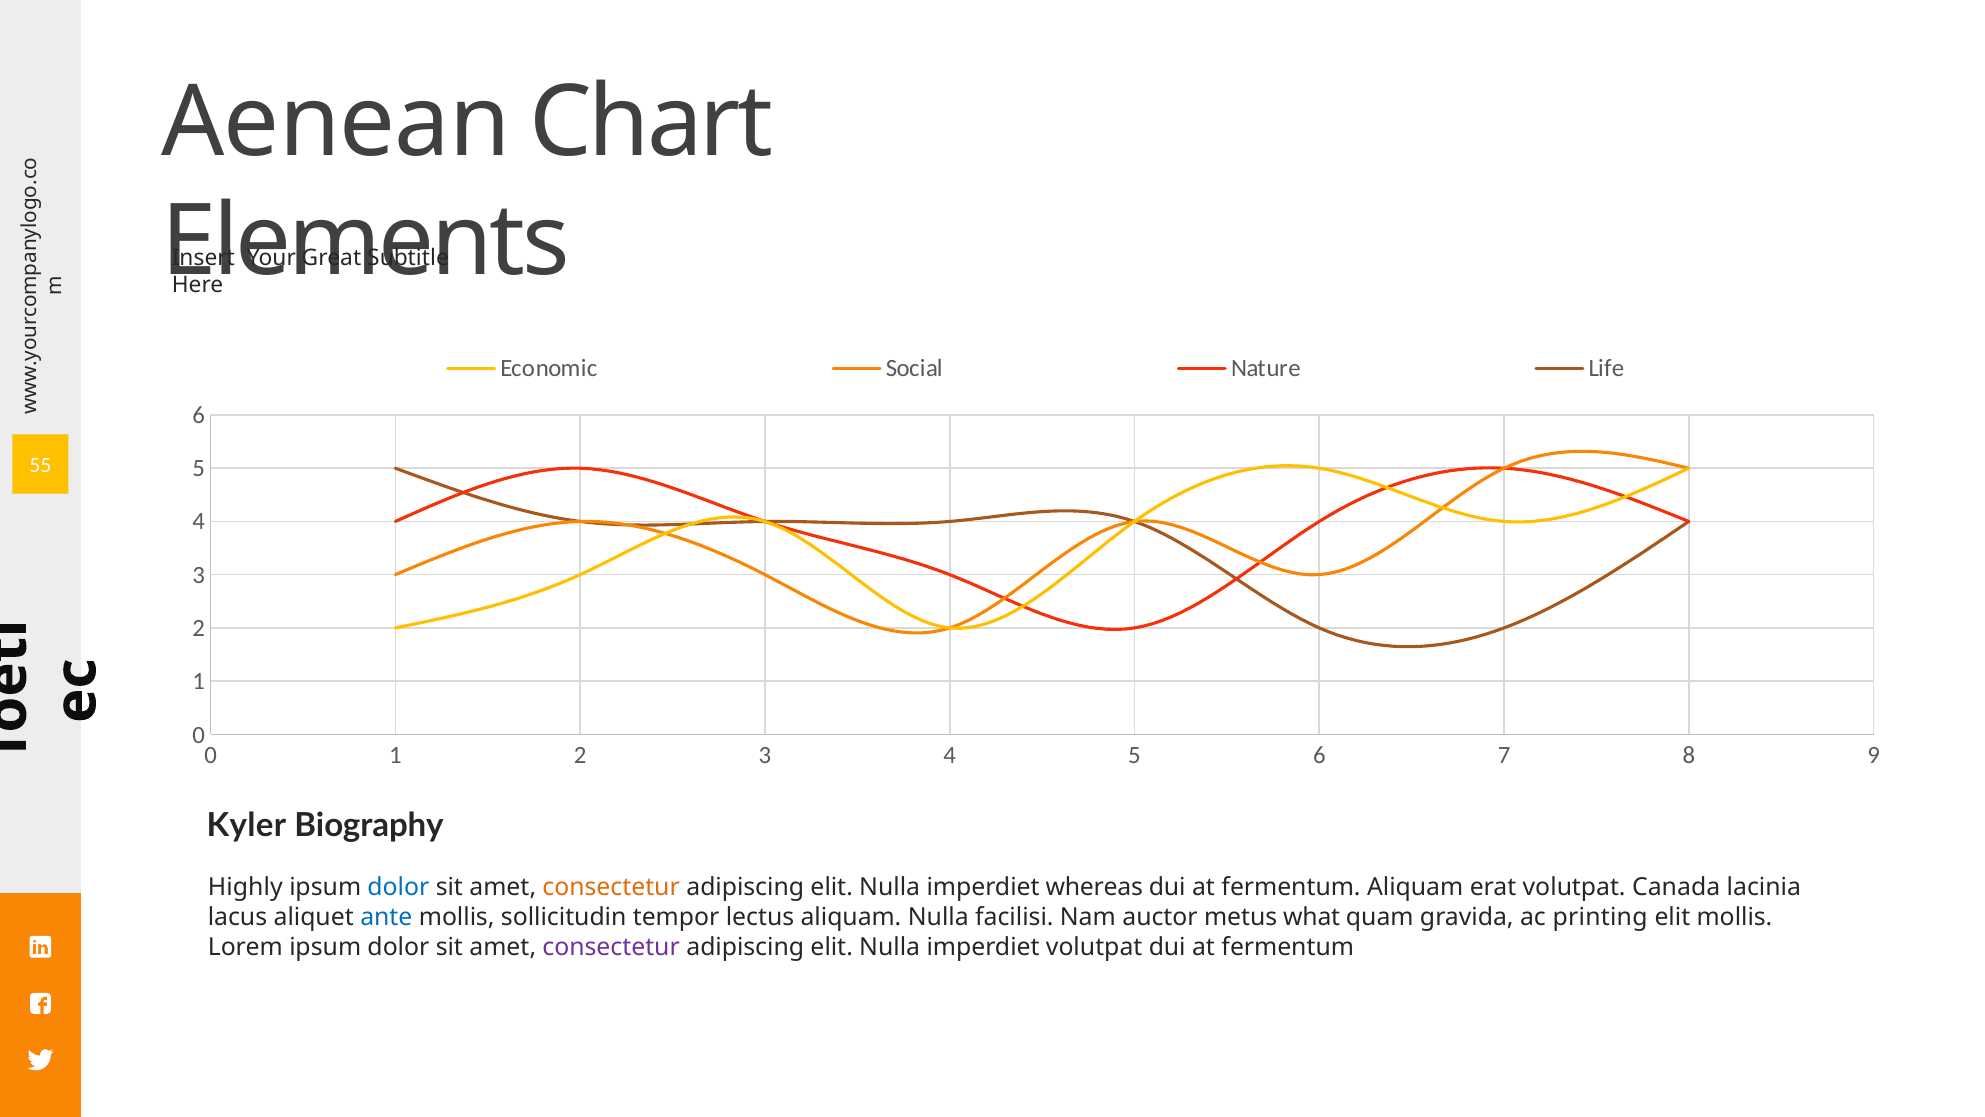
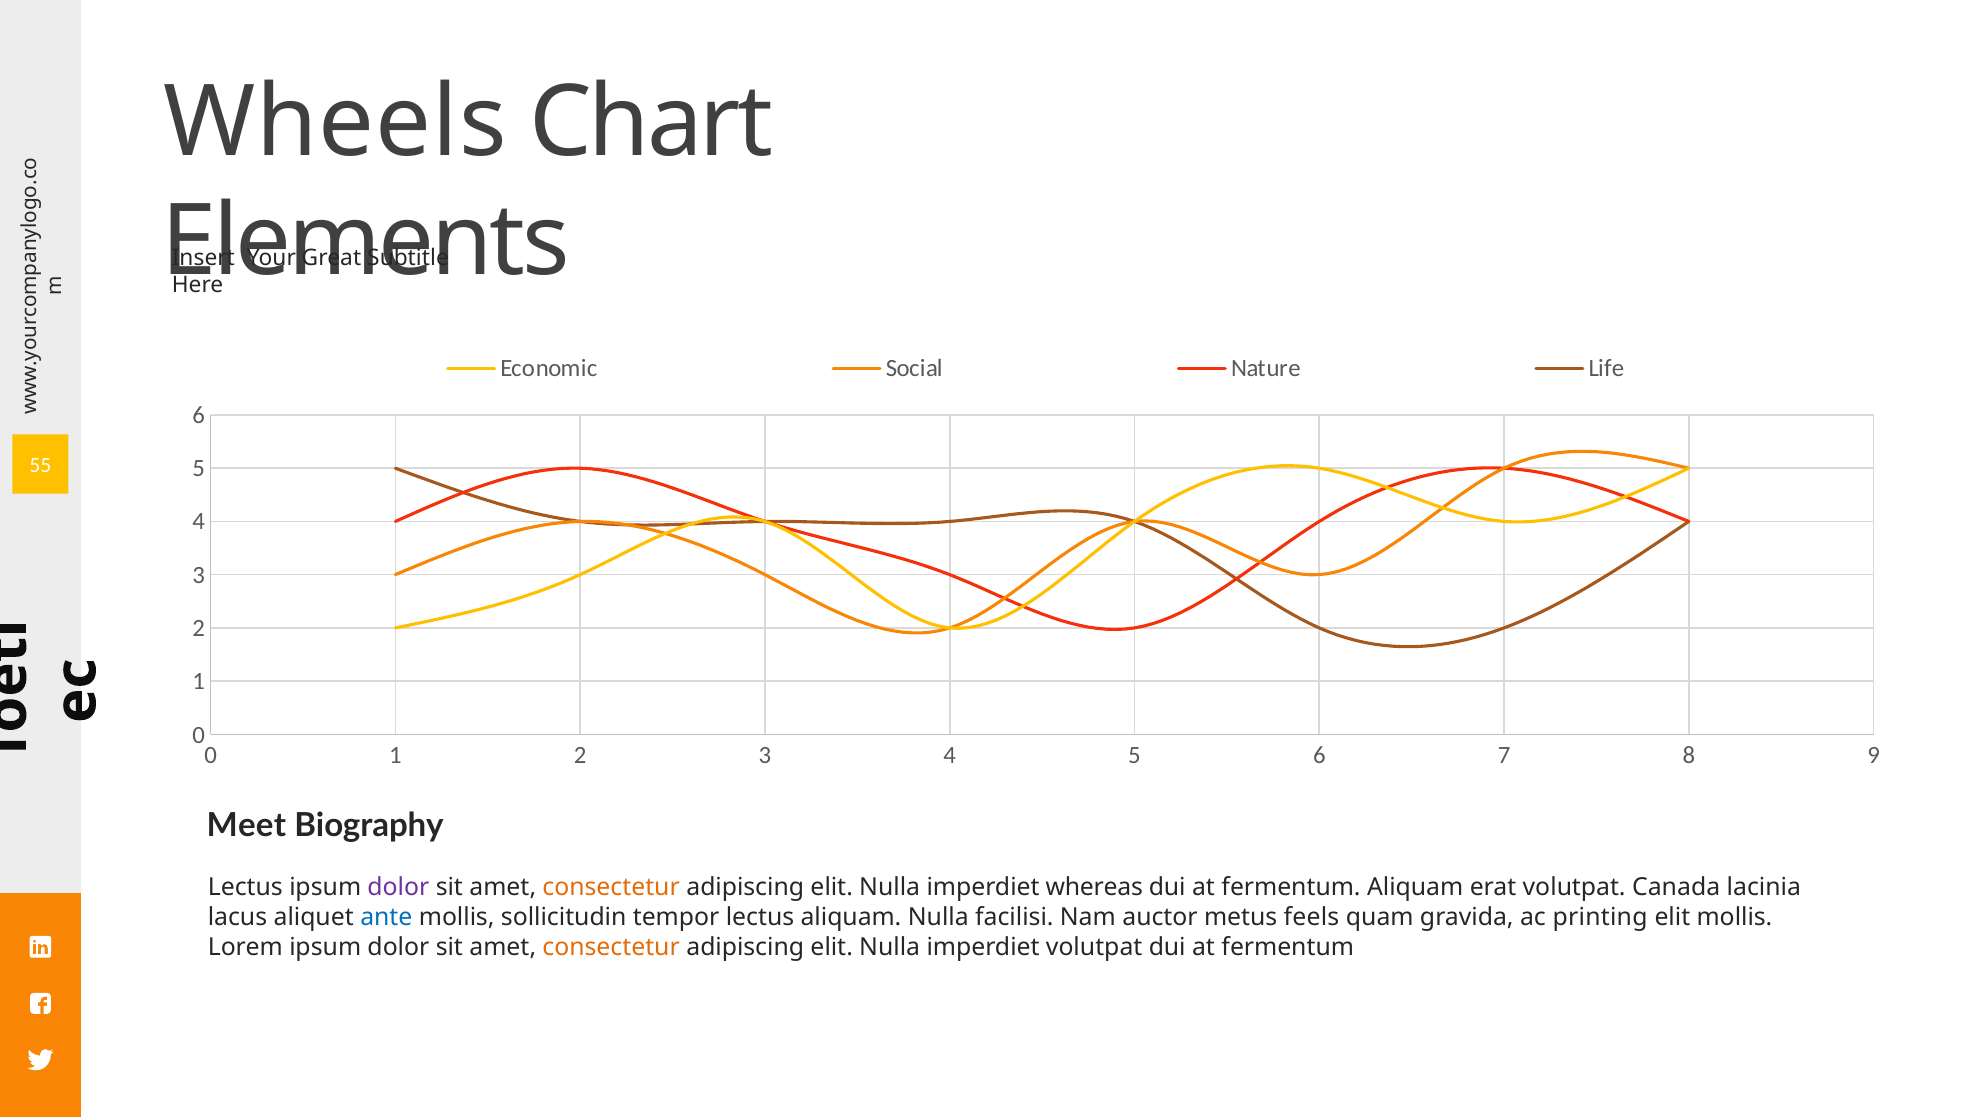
Aenean: Aenean -> Wheels (335, 123)
Kyler: Kyler -> Meet (246, 825)
Highly: Highly -> Lectus (245, 887)
dolor colour: blue -> purple (398, 887)
what: what -> feels (1311, 917)
consectetur colour: purple -> orange (611, 947)
